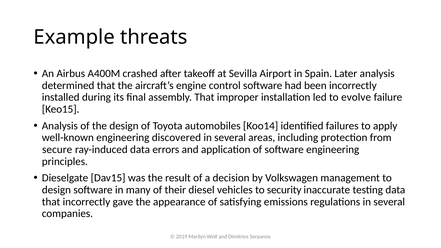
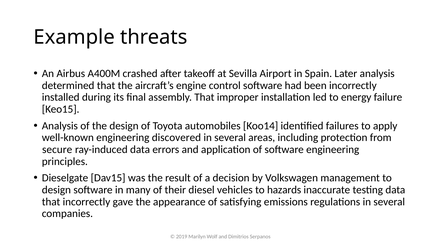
evolve: evolve -> energy (356, 97)
security: security -> hazards (284, 190)
